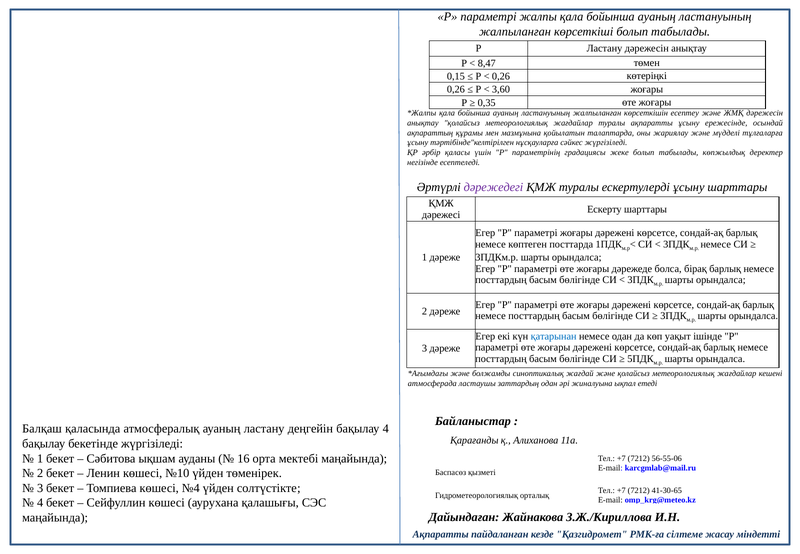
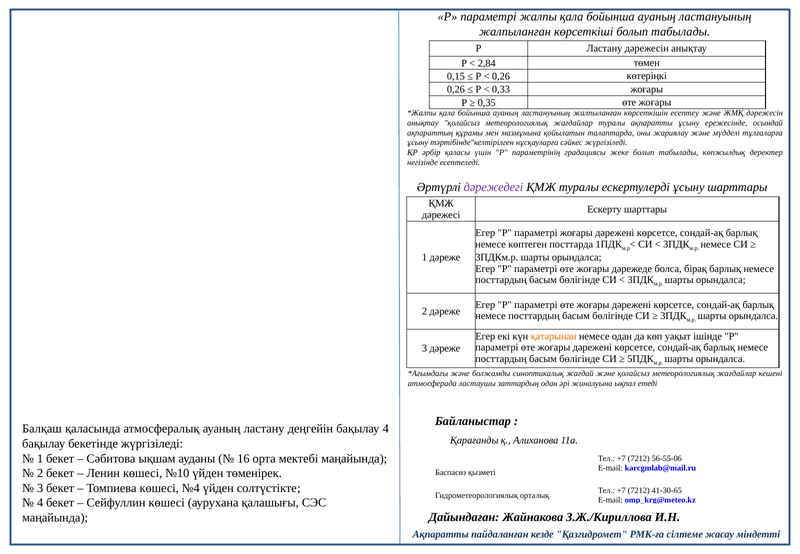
8,47: 8,47 -> 2,84 (487, 63)
3,60: 3,60 -> 0,33 (501, 90)
қатарынан colour: blue -> orange (554, 336)
